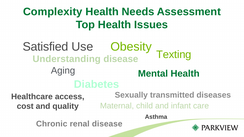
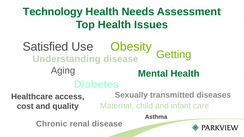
Complexity: Complexity -> Technology (53, 12)
Texting: Texting -> Getting (174, 55)
